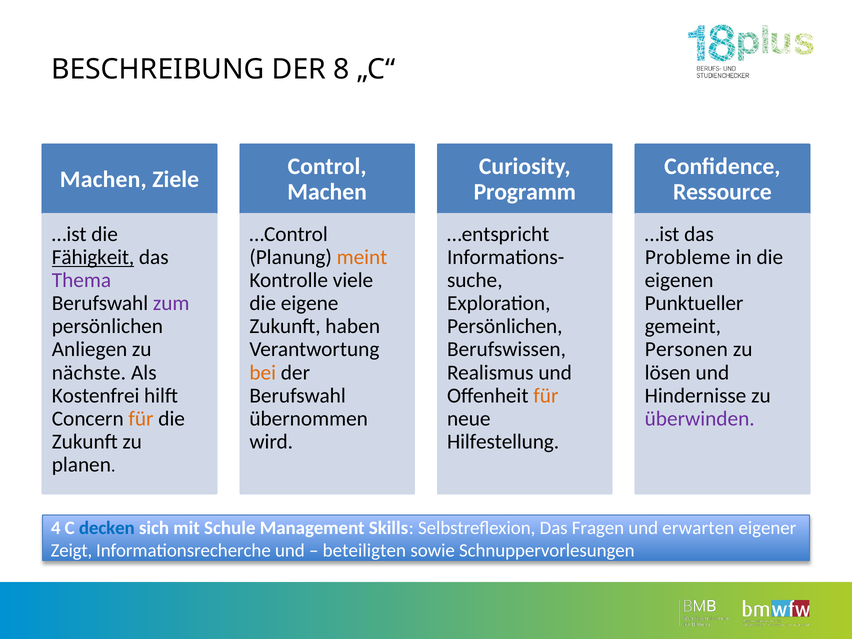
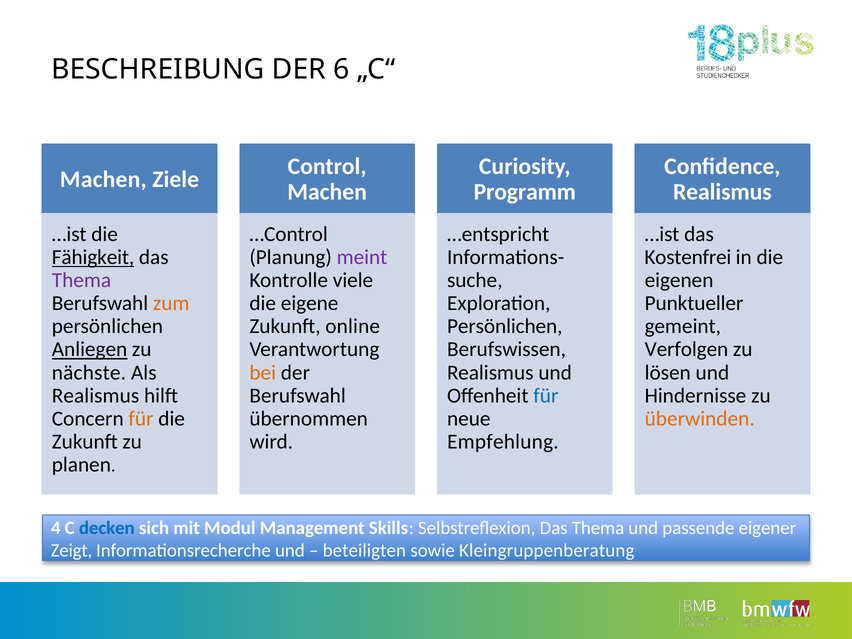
8: 8 -> 6 (342, 70)
Ressource: Ressource -> Realismus (722, 192)
meint colour: orange -> purple (362, 257)
Probleme: Probleme -> Kostenfrei (688, 257)
zum colour: purple -> orange (171, 303)
haben: haben -> online (353, 326)
Anliegen underline: none -> present (90, 349)
Personen: Personen -> Verfolgen (686, 349)
Kostenfrei: Kostenfrei -> Realismus (96, 395)
für colour: orange -> blue (546, 395)
überwinden colour: purple -> orange (700, 419)
Hilfestellung: Hilfestellung -> Empfehlung (503, 442)
Schule: Schule -> Modul (230, 528)
Selbstreflexion Das Fragen: Fragen -> Thema (598, 528)
erwarten: erwarten -> passende (698, 528)
Schnuppervorlesungen: Schnuppervorlesungen -> Kleingruppenberatung (547, 551)
